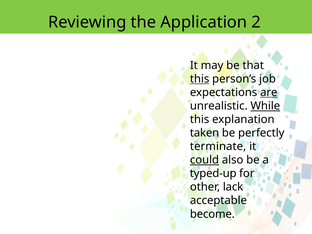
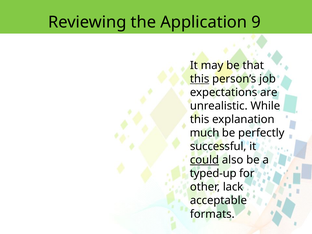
2: 2 -> 9 (256, 22)
are underline: present -> none (269, 92)
While underline: present -> none (265, 106)
taken: taken -> much (205, 133)
terminate: terminate -> successful (218, 146)
become: become -> formats (212, 214)
